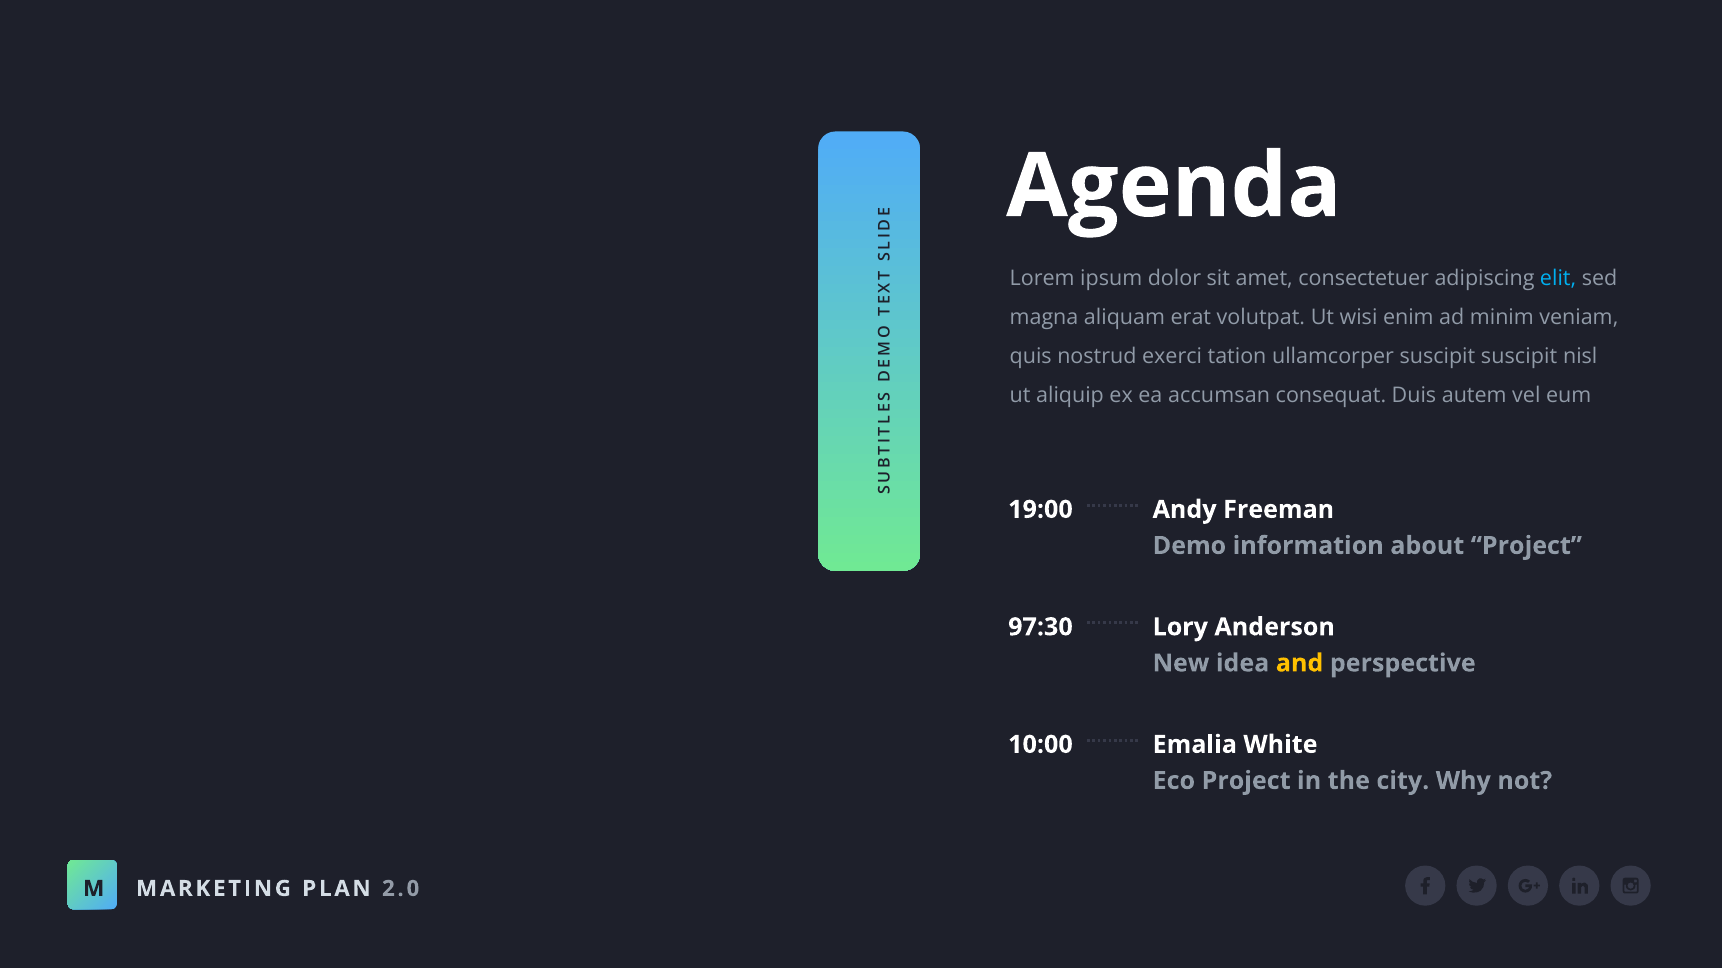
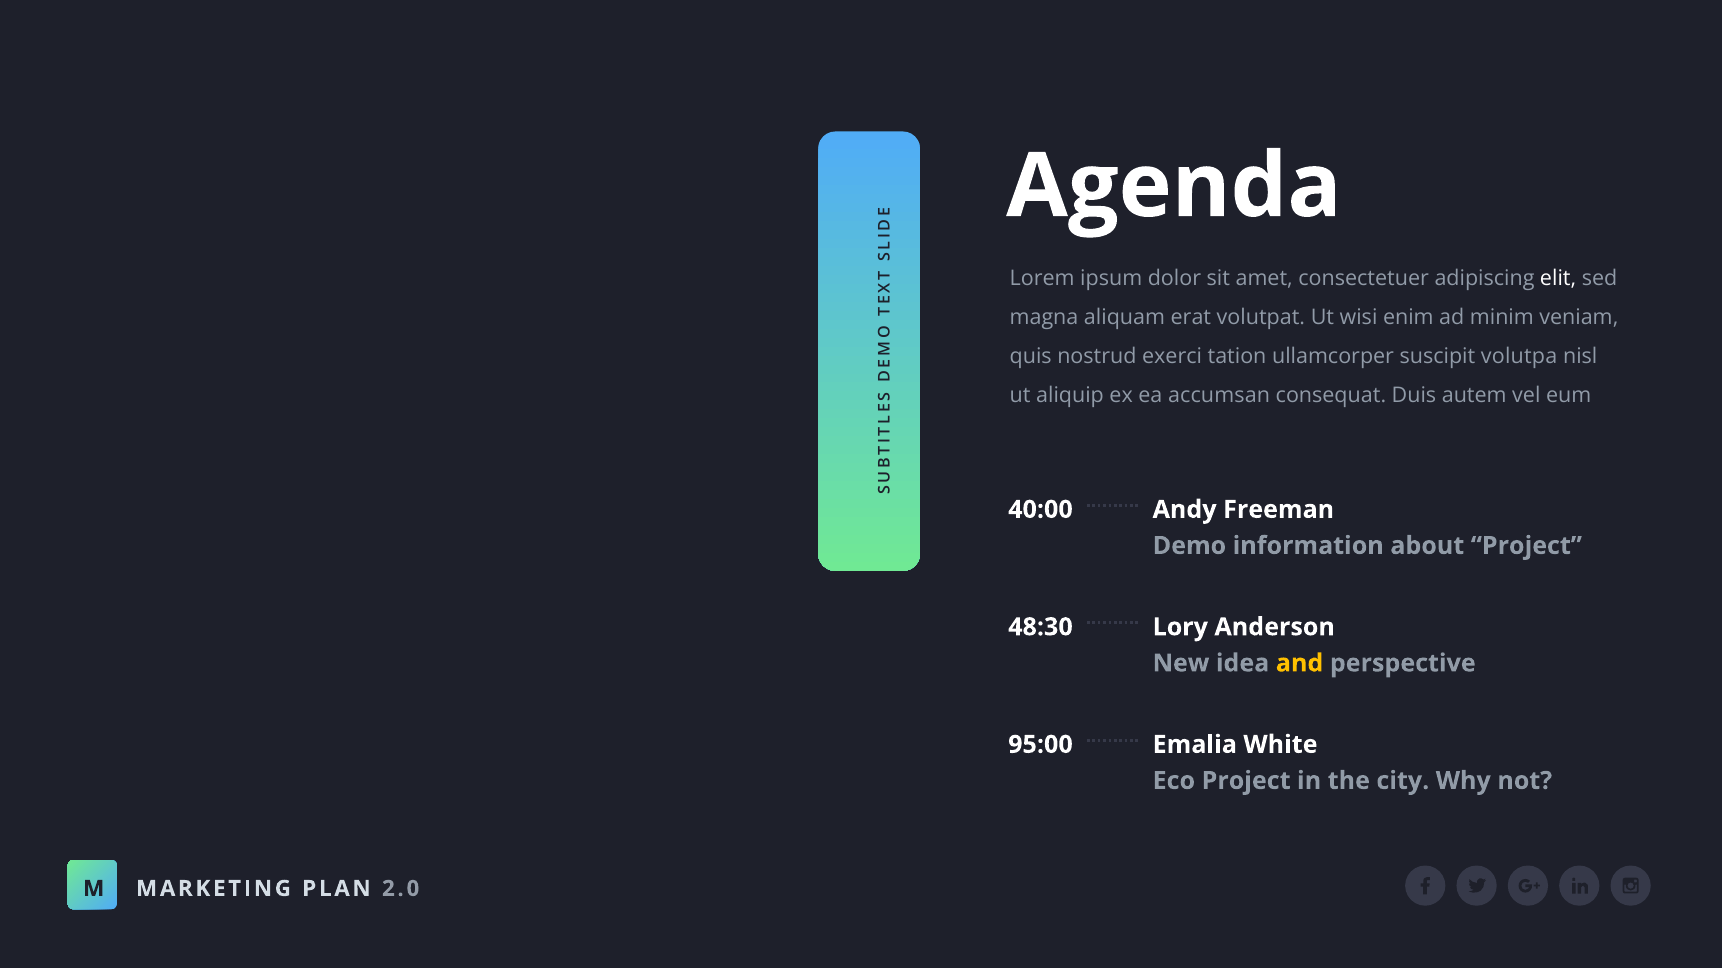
elit colour: light blue -> white (1558, 279)
suscipit suscipit: suscipit -> volutpa (1519, 356)
19:00: 19:00 -> 40:00 (1040, 510)
97:30: 97:30 -> 48:30 (1040, 627)
10:00: 10:00 -> 95:00 (1040, 745)
